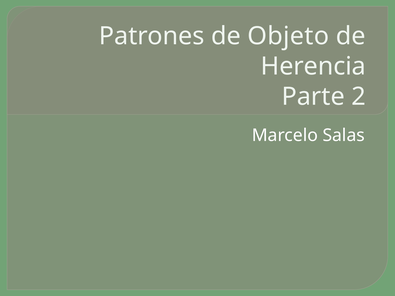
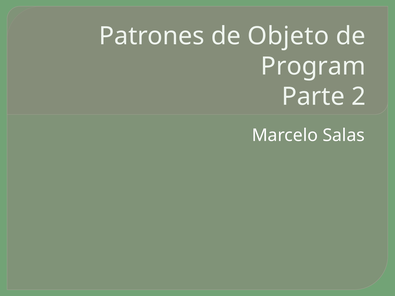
Herencia: Herencia -> Program (313, 66)
